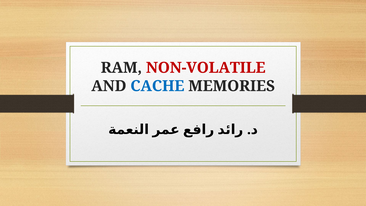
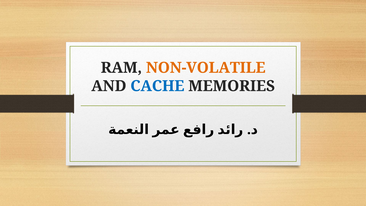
NON-VOLATILE colour: red -> orange (206, 68)
